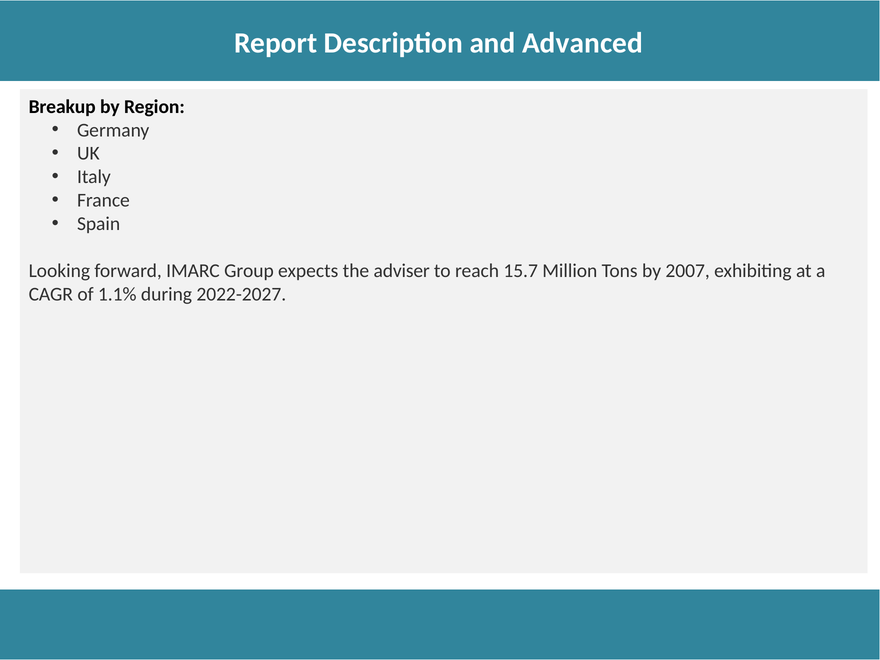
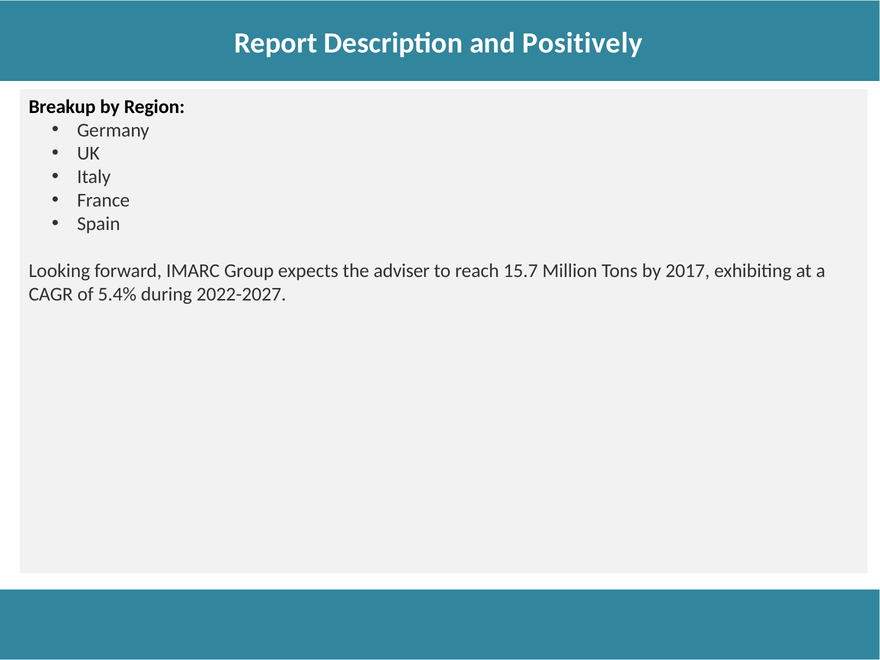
Advanced: Advanced -> Positively (582, 43)
2007: 2007 -> 2017 (688, 271)
1.1%: 1.1% -> 5.4% (117, 294)
